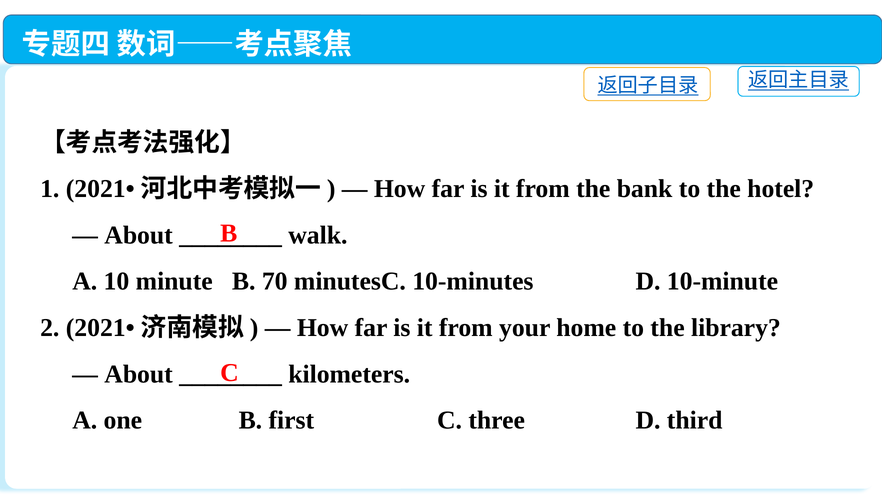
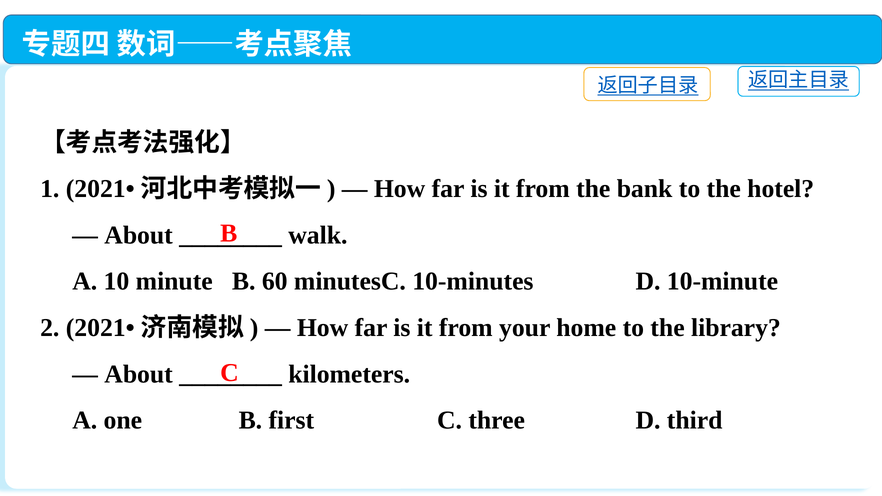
70: 70 -> 60 (275, 282)
